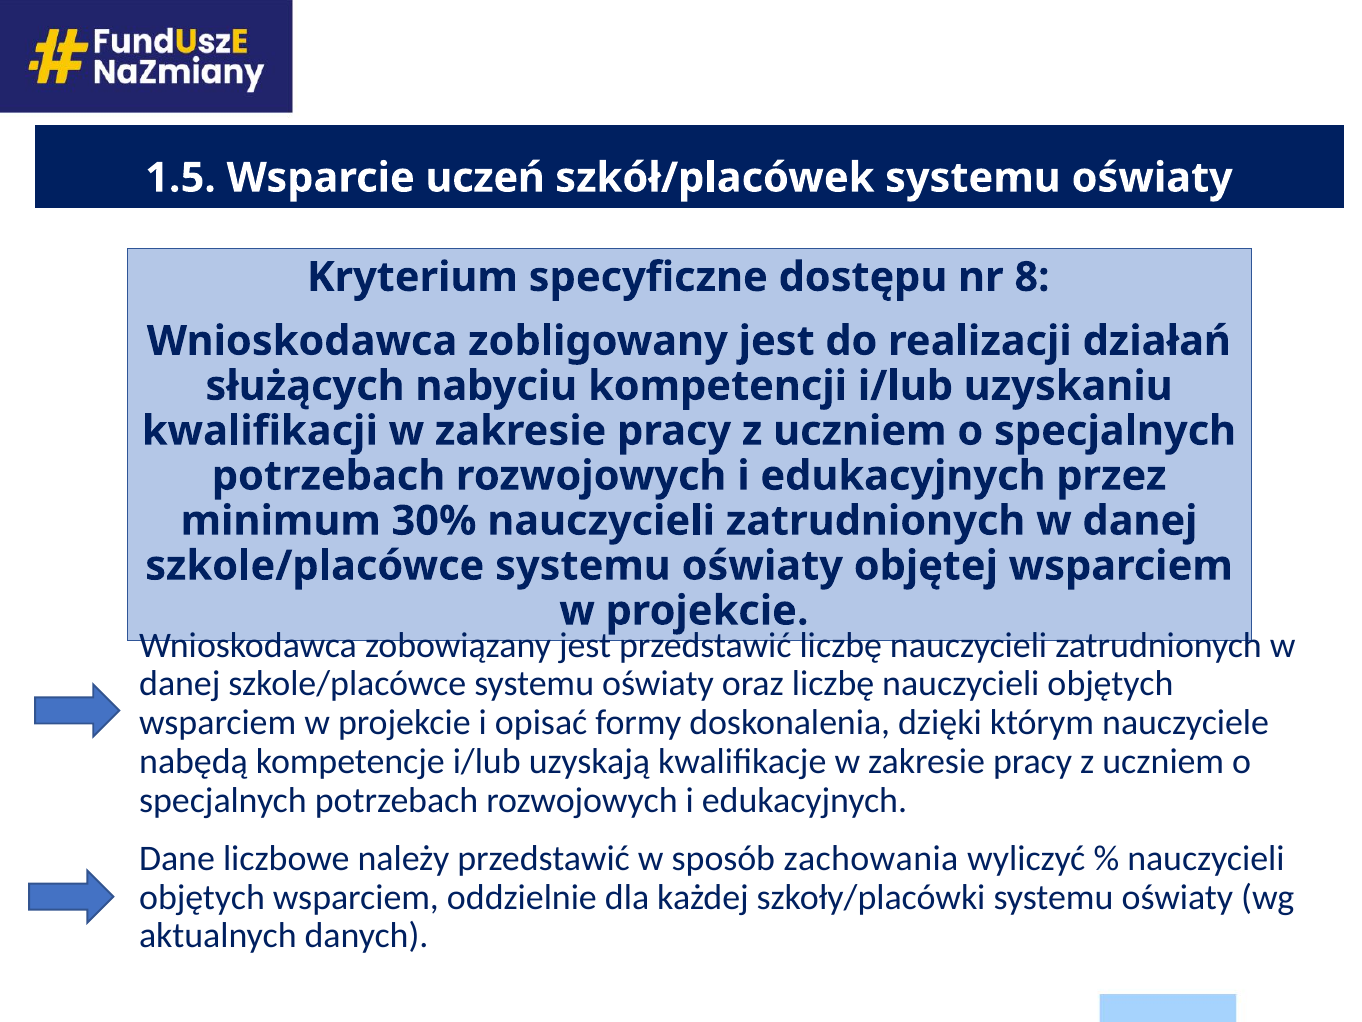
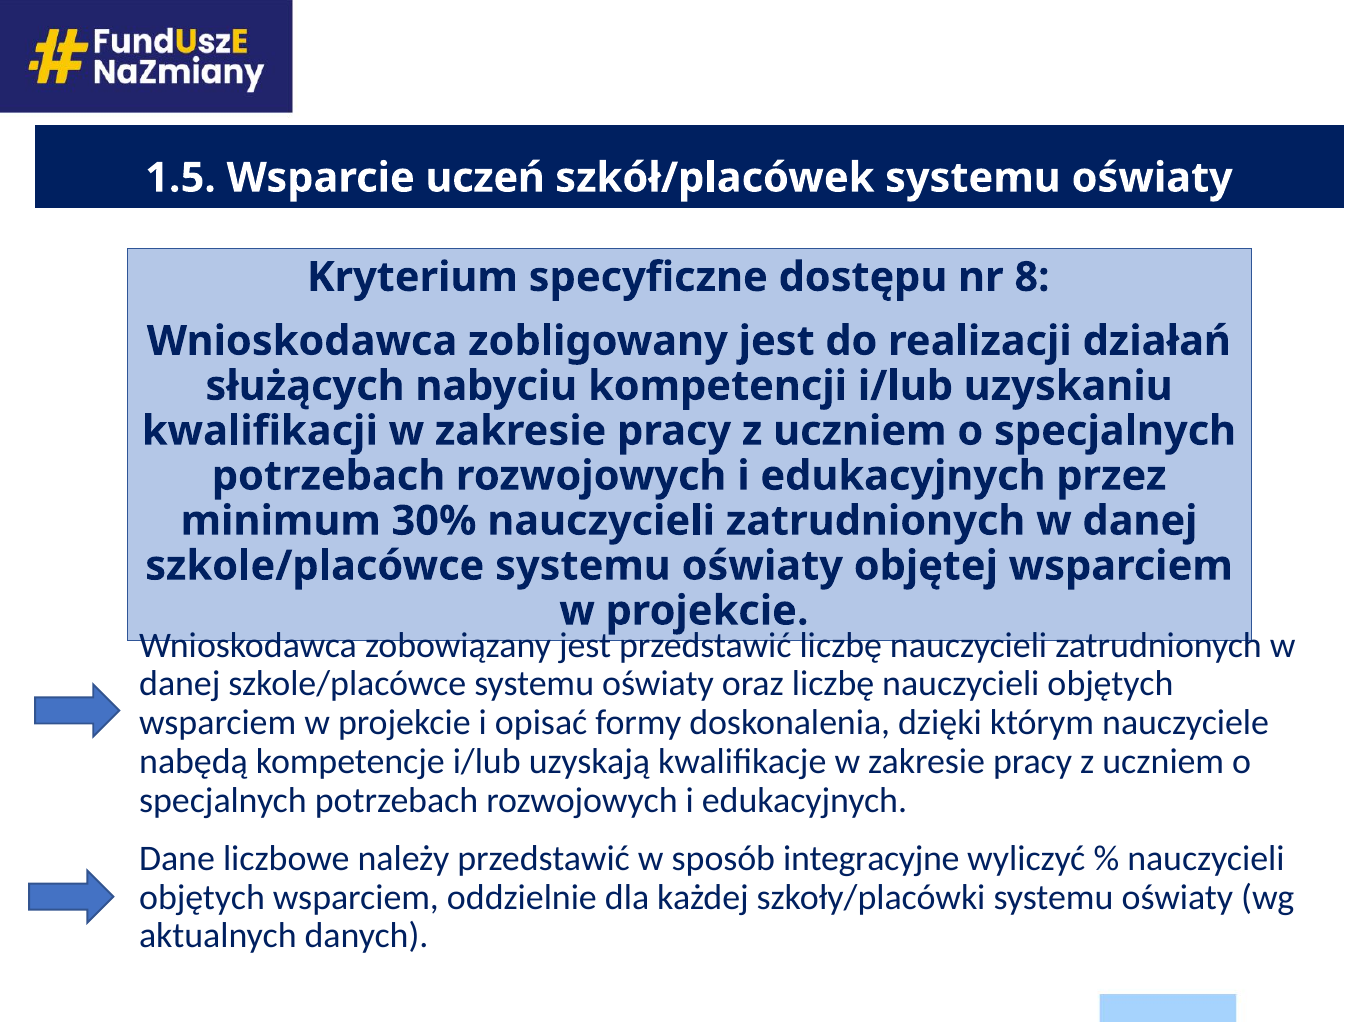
zachowania: zachowania -> integracyjne (871, 858)
